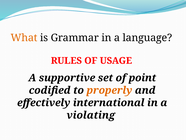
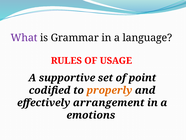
What colour: orange -> purple (24, 38)
international: international -> arrangement (109, 102)
violating: violating -> emotions (91, 115)
